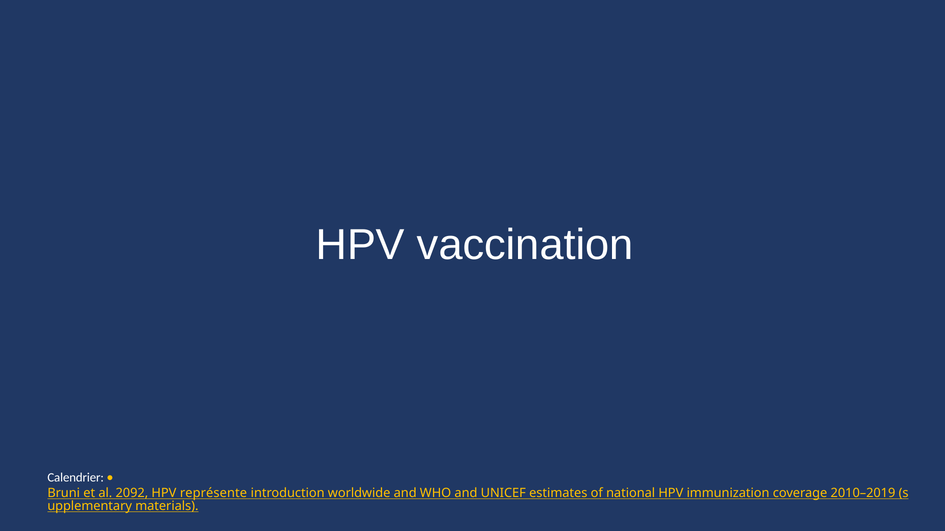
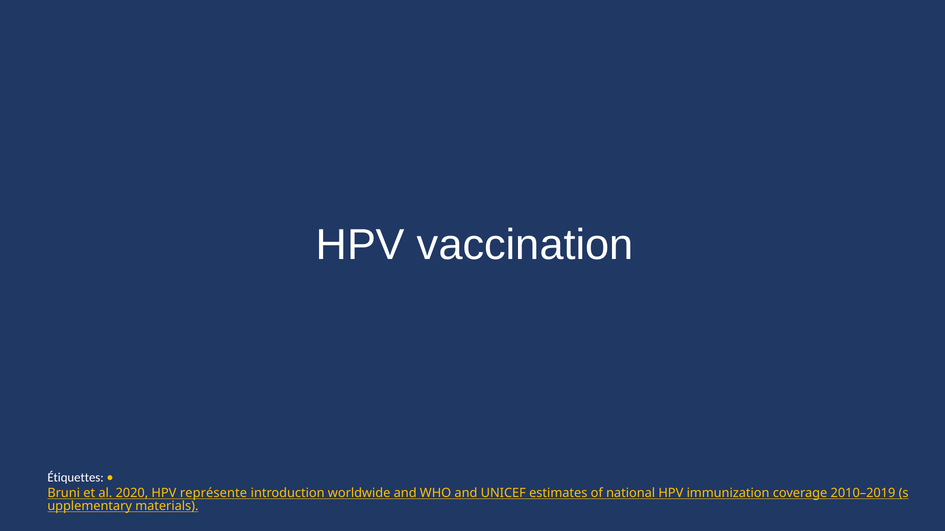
Calendrier: Calendrier -> Étiquettes (76, 478)
2092: 2092 -> 2020 (132, 494)
